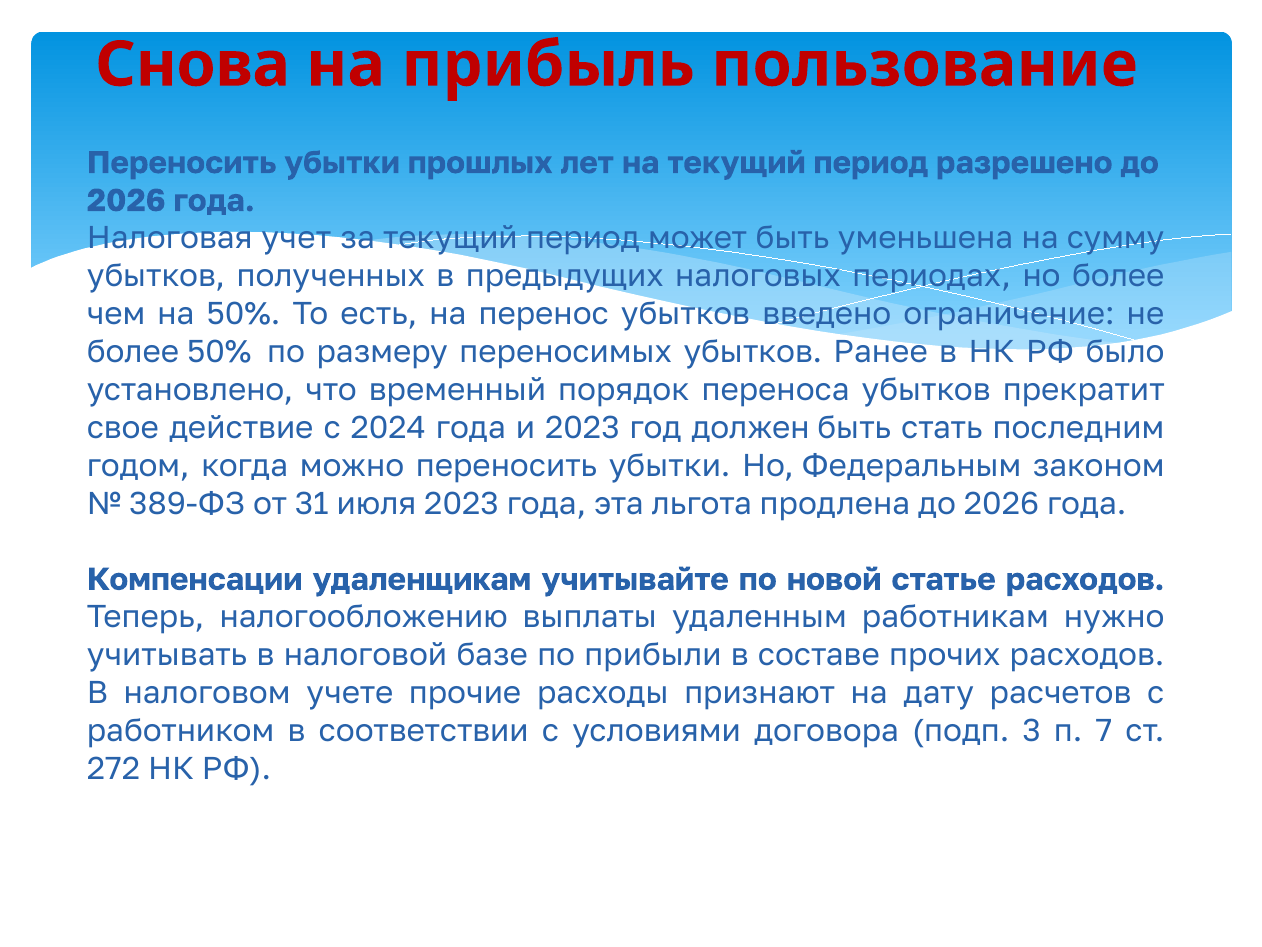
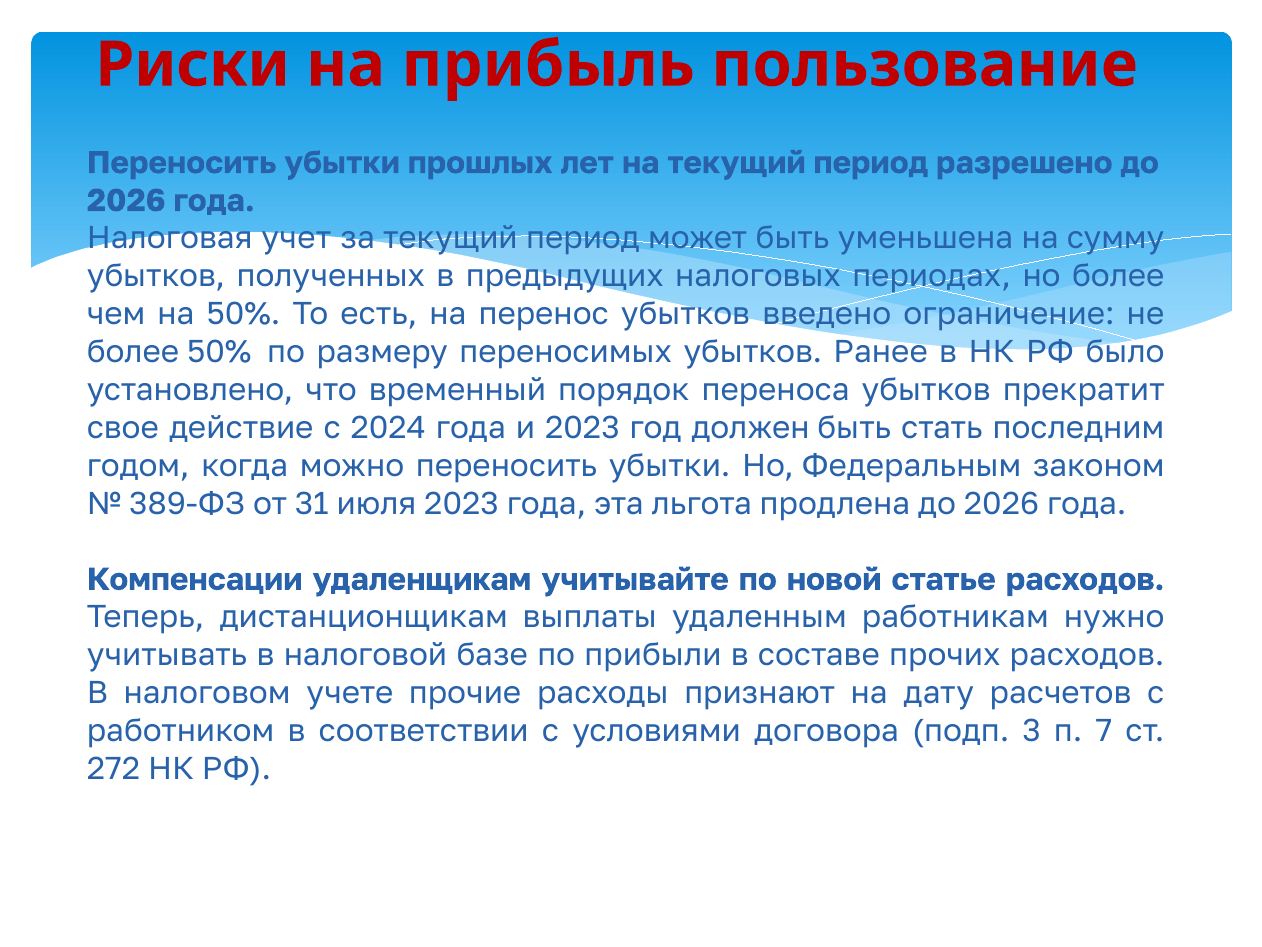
Снова: Снова -> Риски (193, 65)
налогообложению: налогообложению -> дистанционщикам (364, 617)
